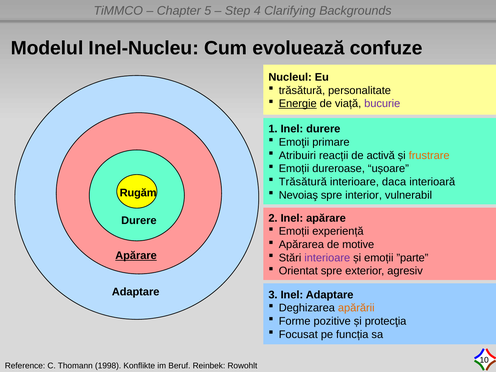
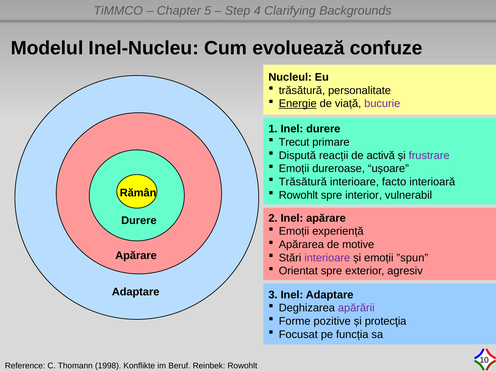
Emoţii: Emoţii -> Trecut (294, 142)
Atribuiri: Atribuiri -> Dispută (297, 155)
frustrare colour: orange -> purple (429, 155)
daca: daca -> facto (394, 182)
Rugăm: Rugăm -> Rămân (138, 193)
Nevoiaş: Nevoiaş -> Rowohlt (298, 195)
Apărare underline: present -> none (136, 256)
”parte: ”parte -> ”spun (412, 258)
apărării colour: orange -> purple (356, 308)
